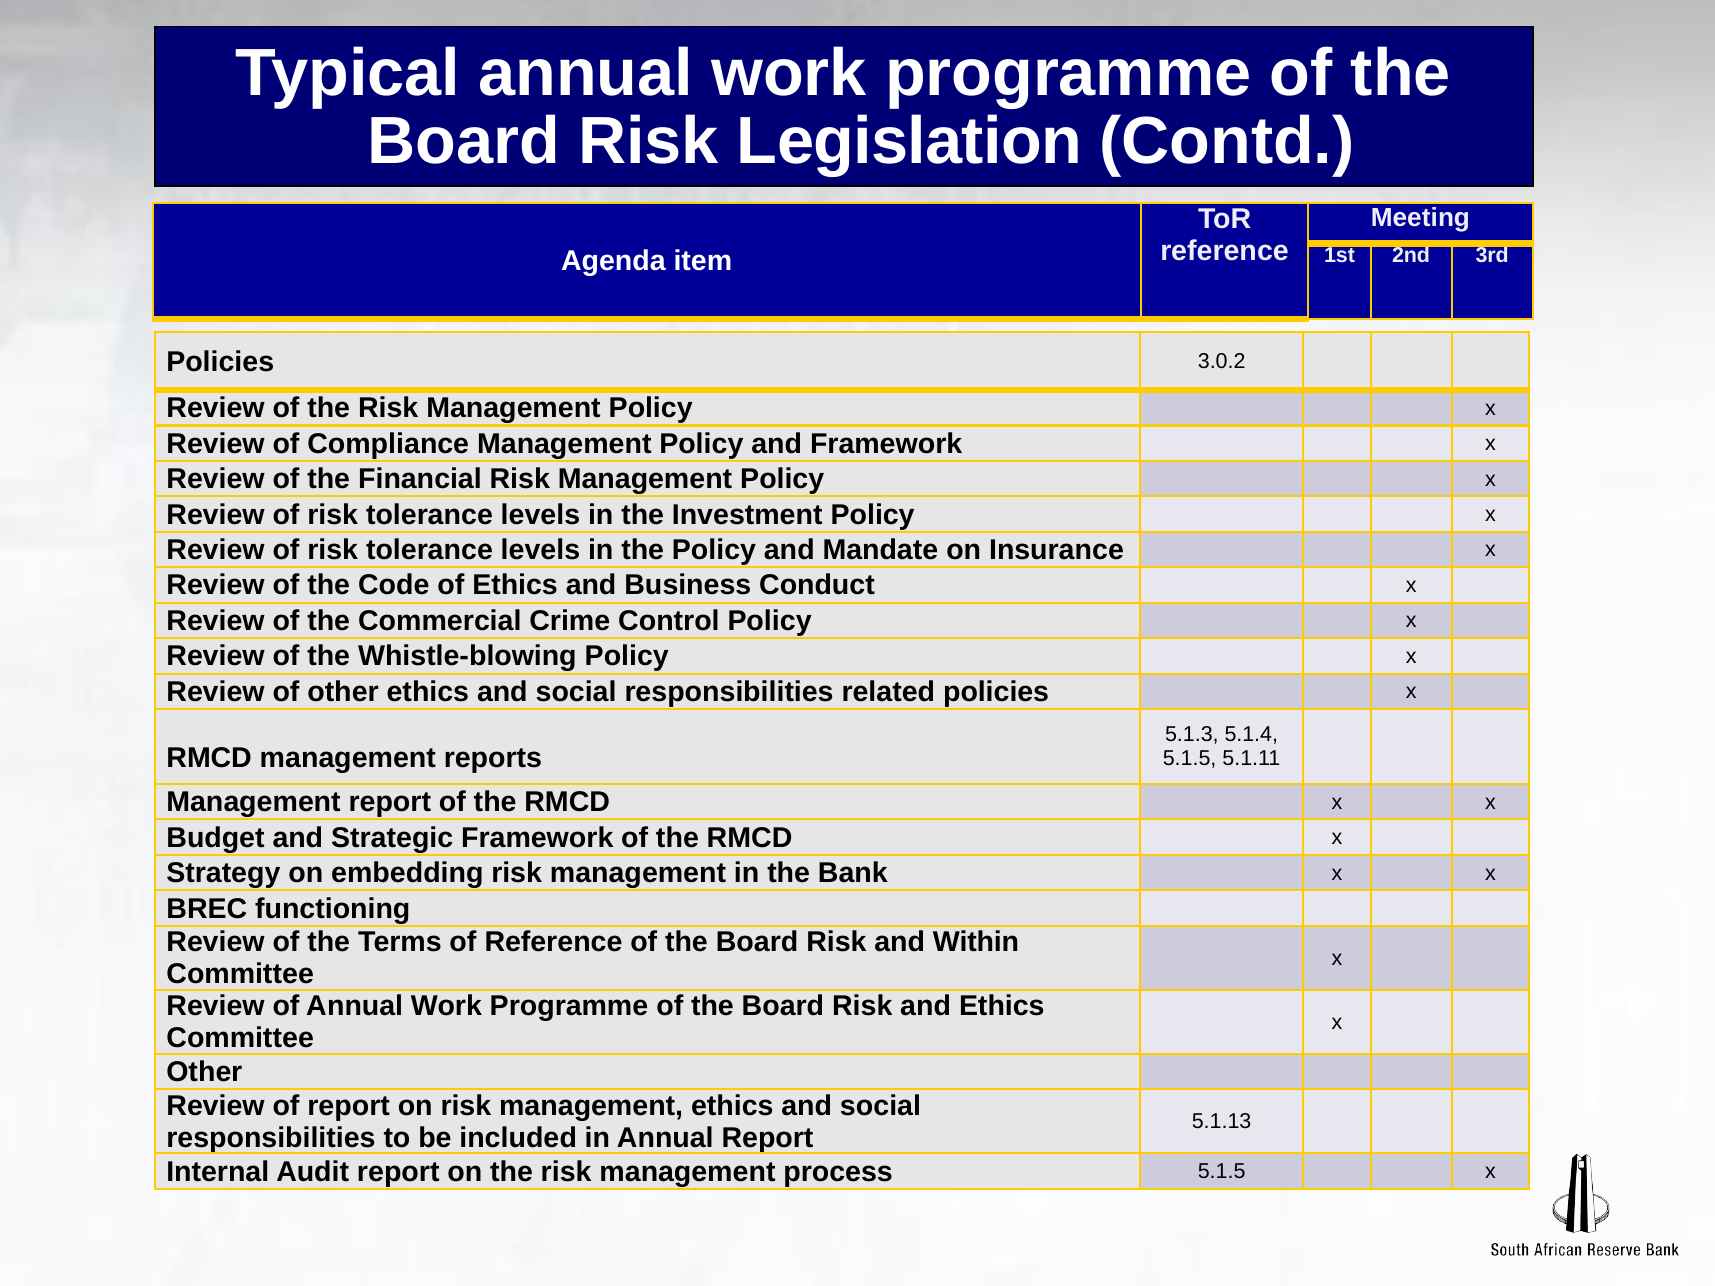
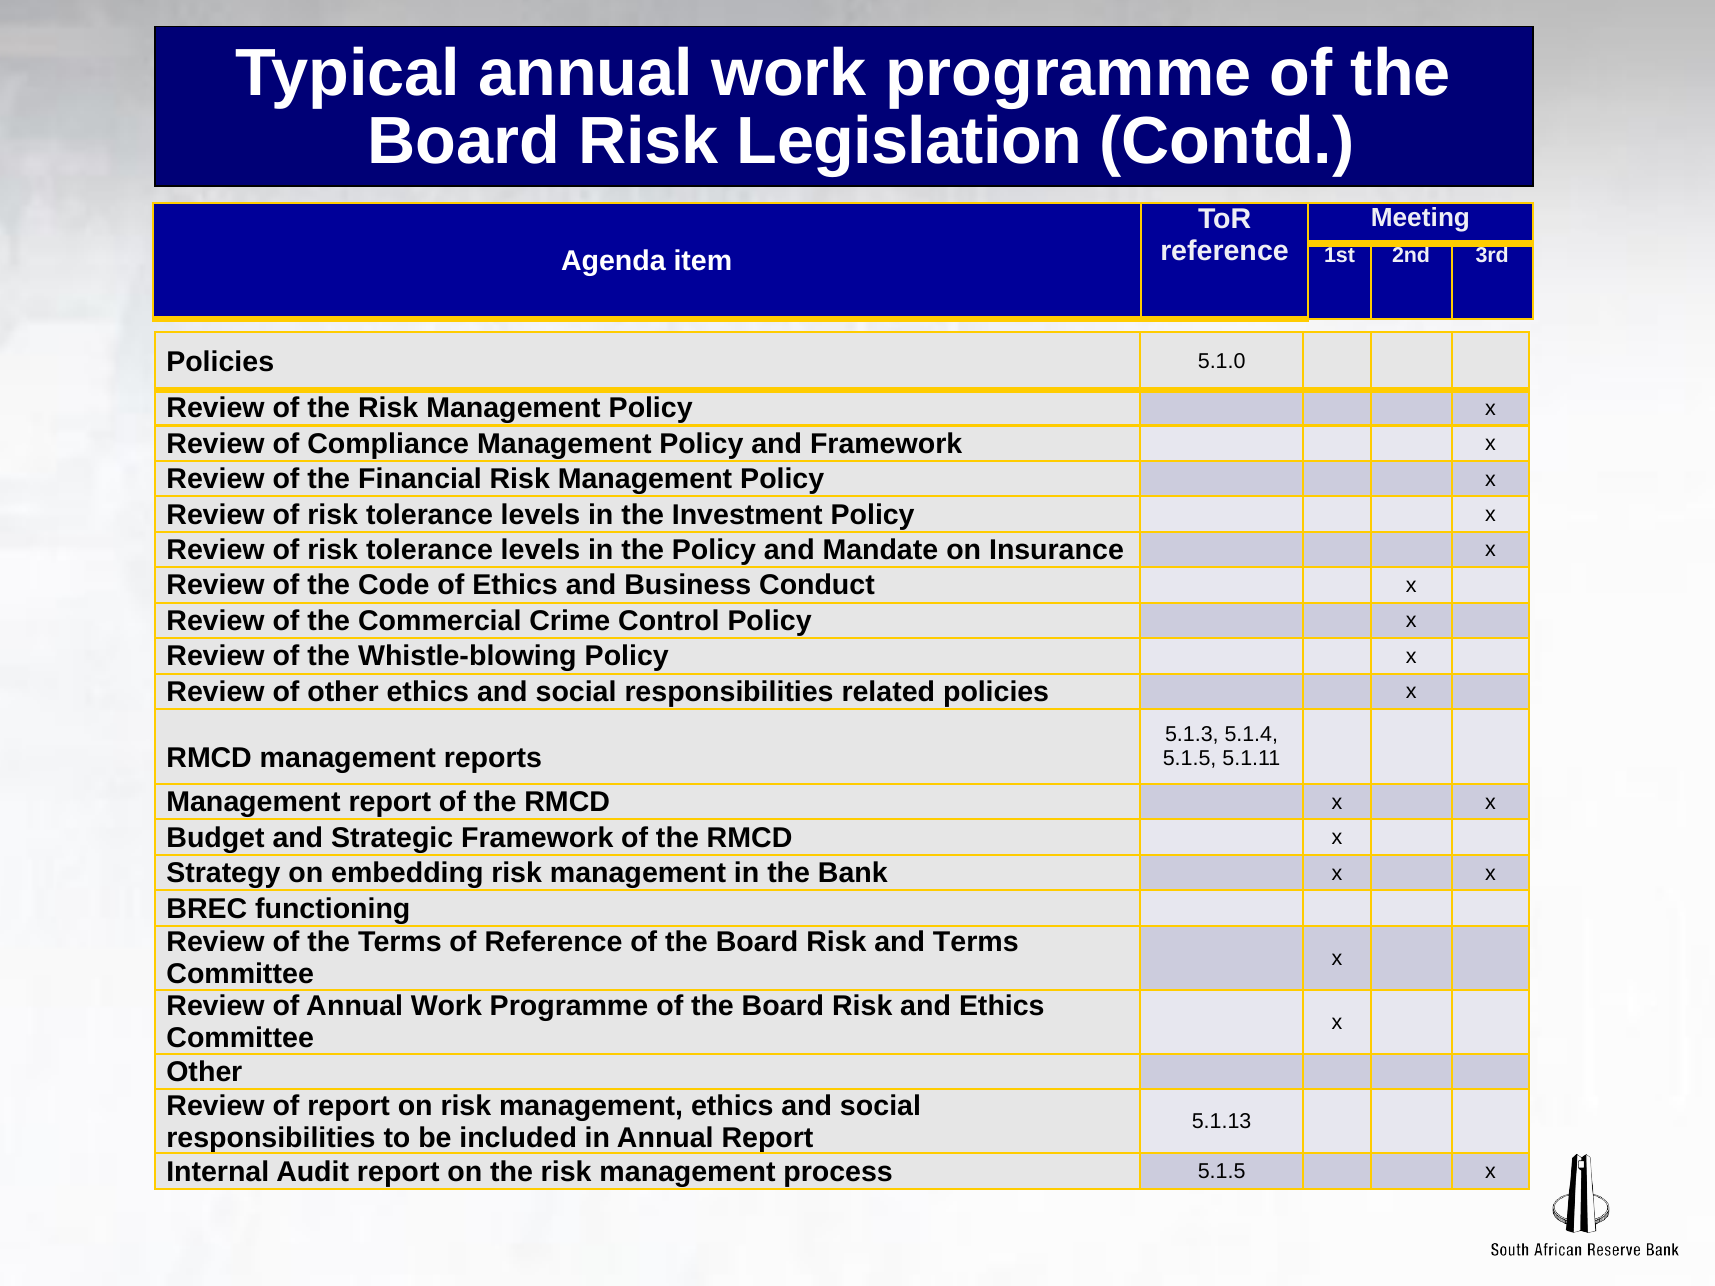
3.0.2: 3.0.2 -> 5.1.0 (1222, 362)
and Within: Within -> Terms (976, 943)
